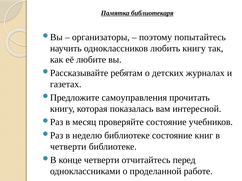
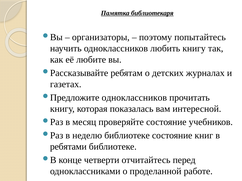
самоуправления: самоуправления -> одноклассников (134, 98)
четверти: четверти -> ребятами (68, 147)
